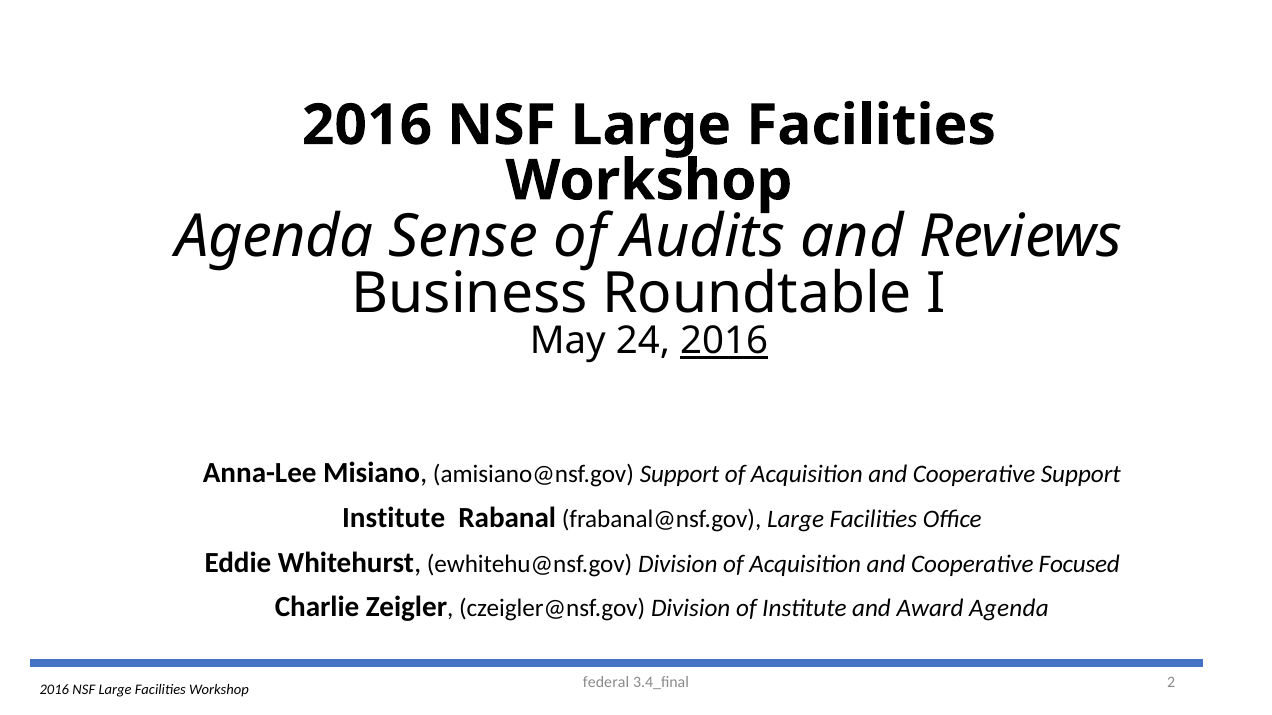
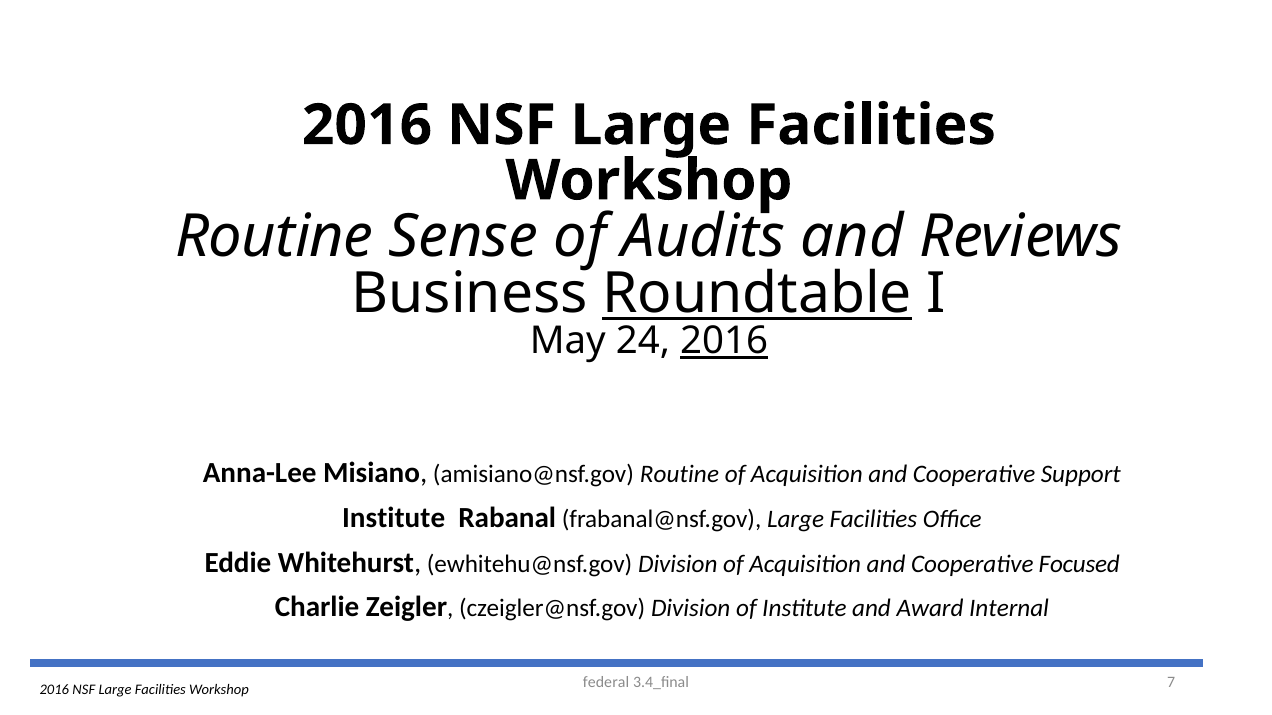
Agenda: Agenda -> Routine (274, 237)
Roundtable underline: none -> present (757, 294)
amisiano@nsf.gov Support: Support -> Routine (679, 475)
Award Agenda: Agenda -> Internal (1009, 609)
2: 2 -> 7 (1171, 683)
